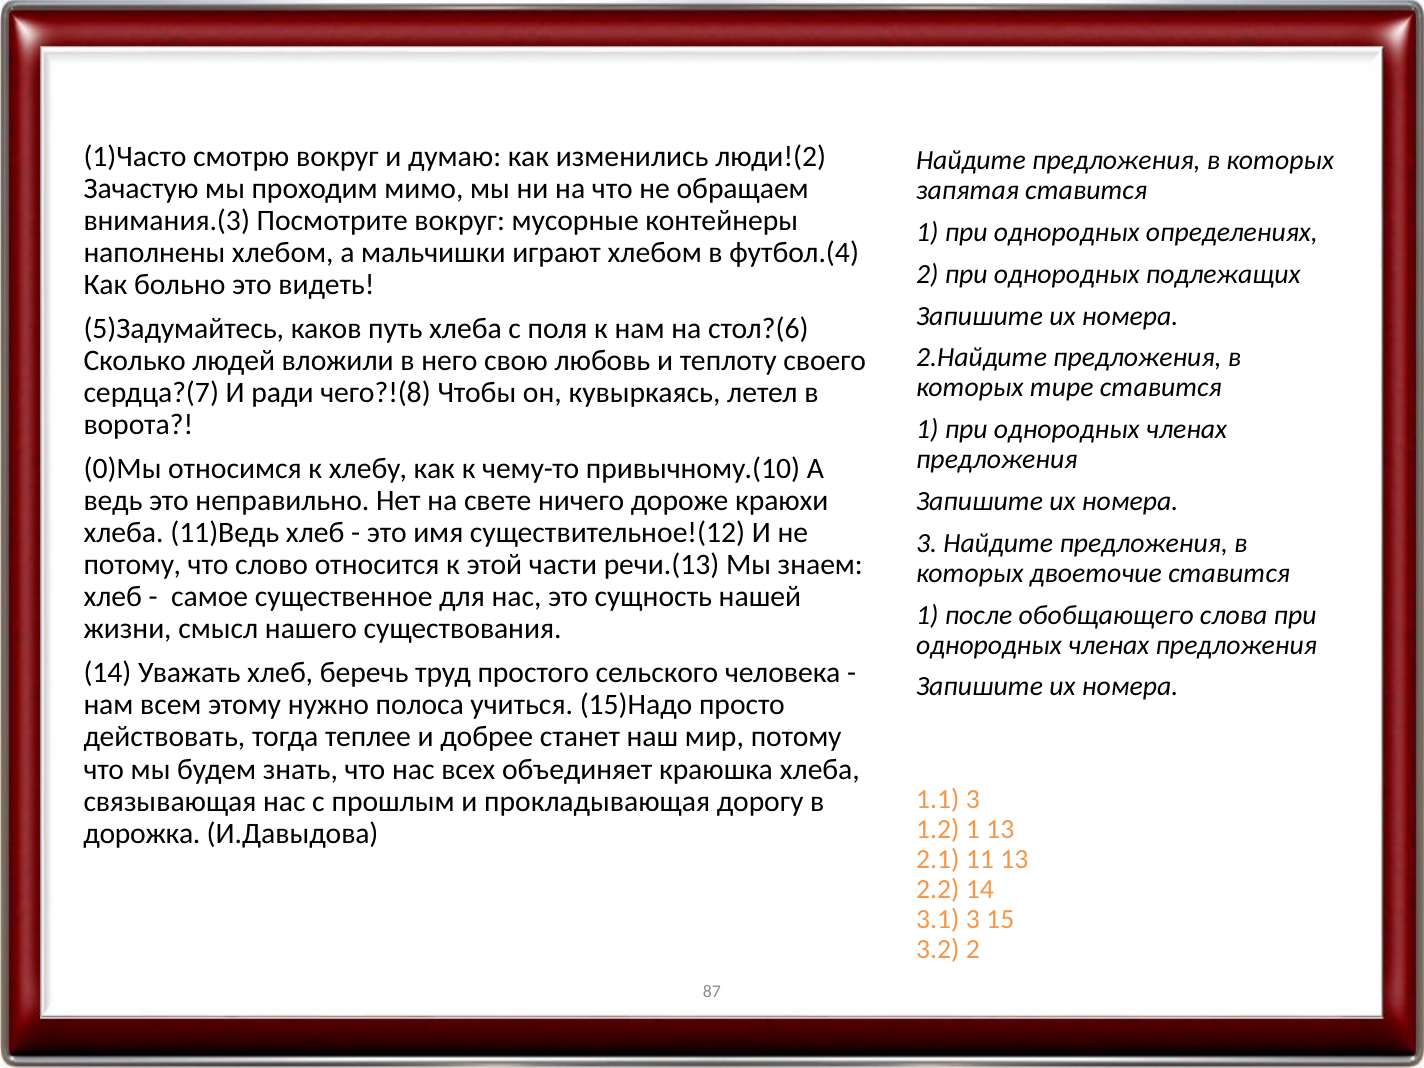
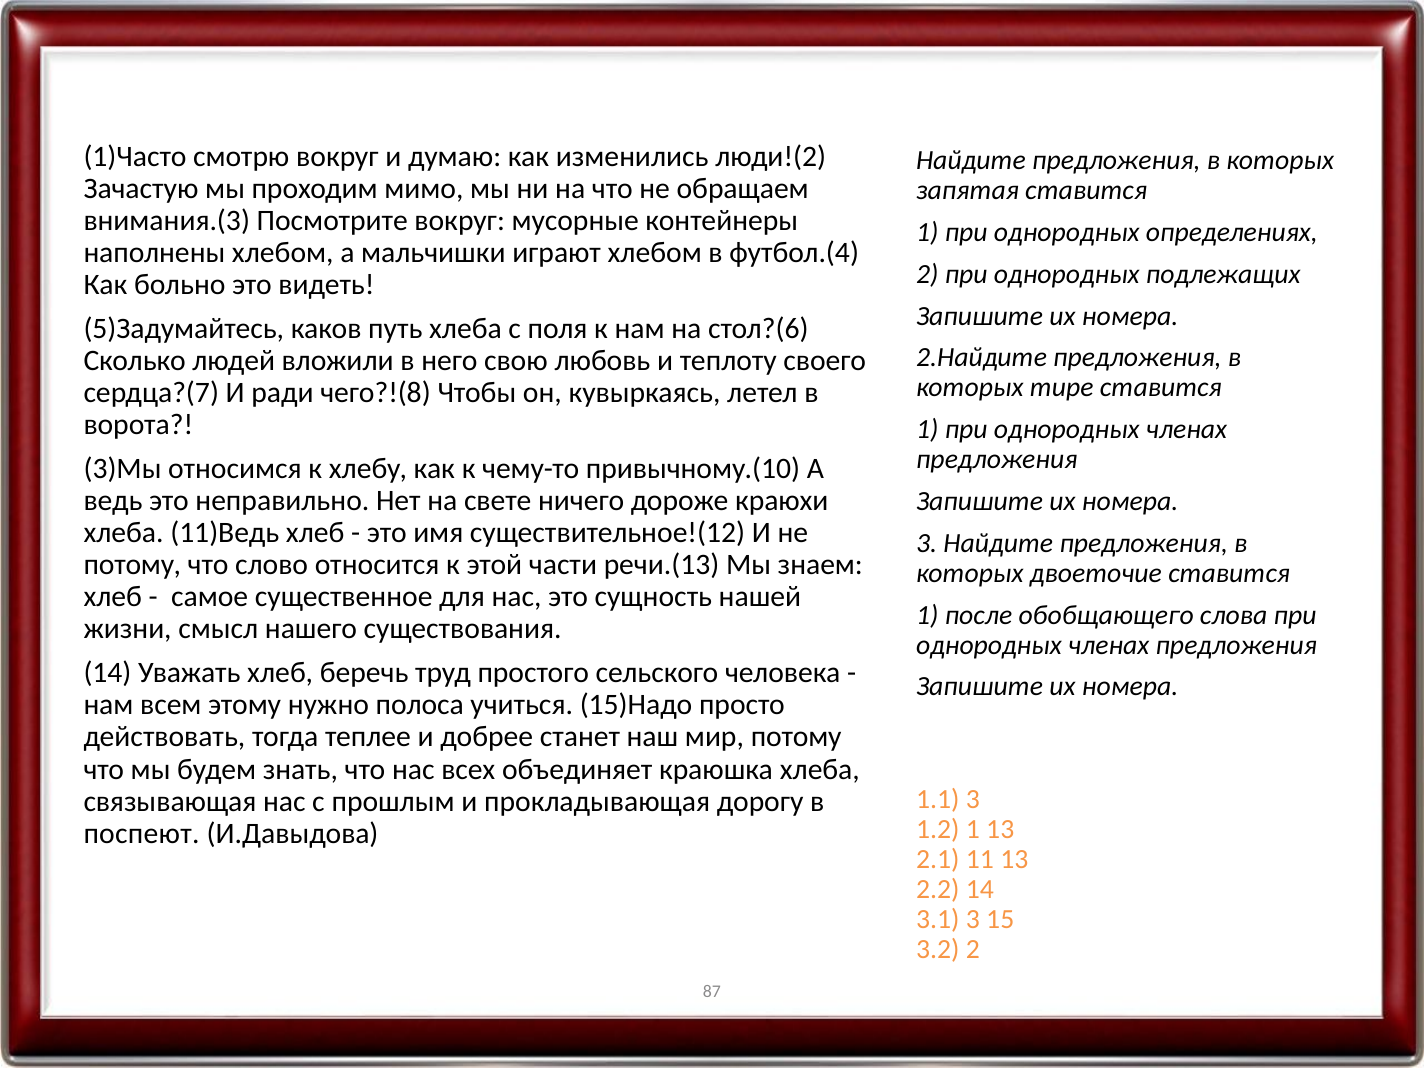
0)Мы: 0)Мы -> 3)Мы (123, 469)
дорожка: дорожка -> поспеют (142, 833)
